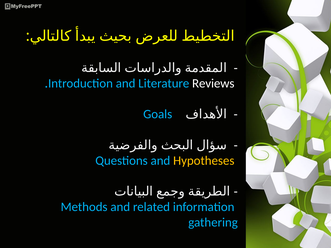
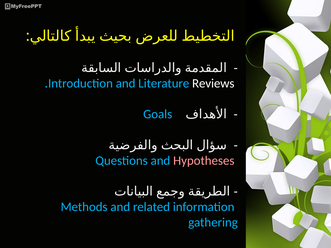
Hypotheses colour: yellow -> pink (204, 161)
